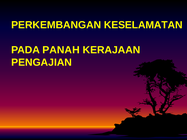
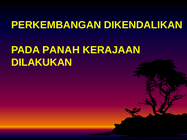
KESELAMATAN: KESELAMATAN -> DIKENDALIKAN (143, 25)
PENGAJIAN: PENGAJIAN -> DILAKUKAN (42, 62)
